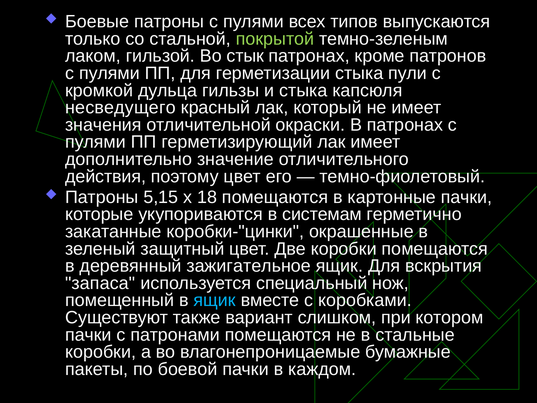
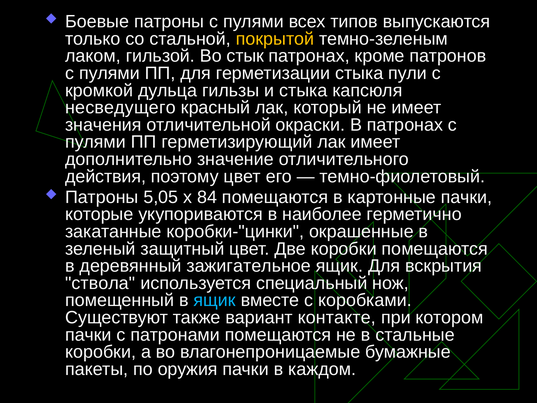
покрытой colour: light green -> yellow (275, 39)
5,15: 5,15 -> 5,05 (161, 197)
18: 18 -> 84 (207, 197)
системам: системам -> наиболее (322, 214)
запаса: запаса -> ствола (100, 283)
слишком: слишком -> контакте (337, 317)
боевой: боевой -> оружия (188, 369)
